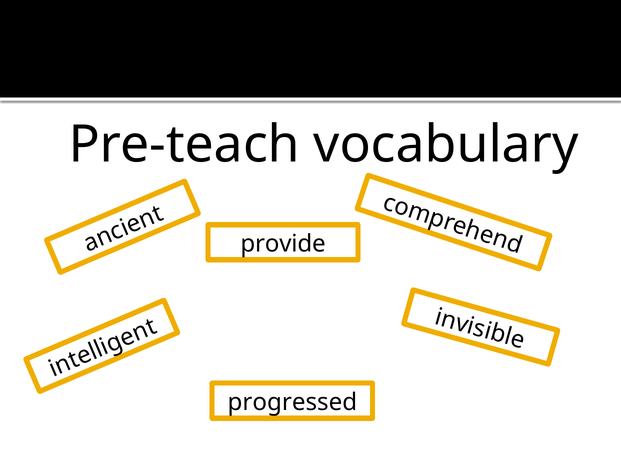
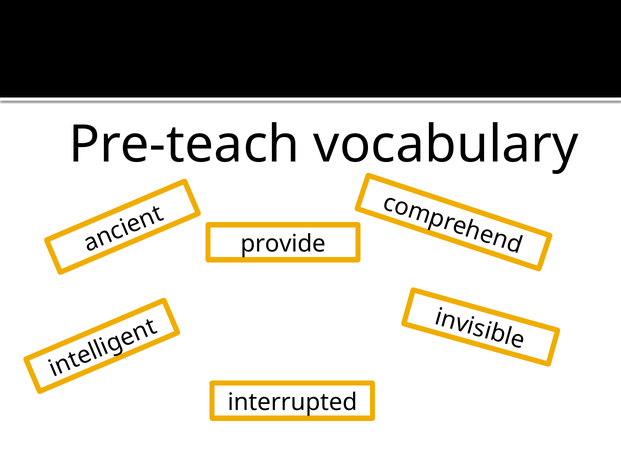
progressed: progressed -> interrupted (292, 402)
